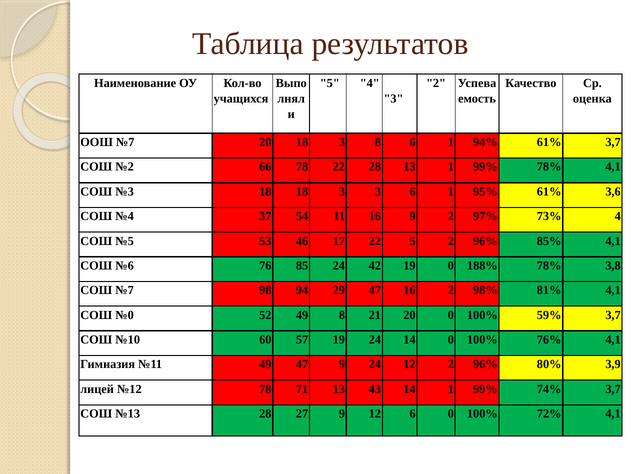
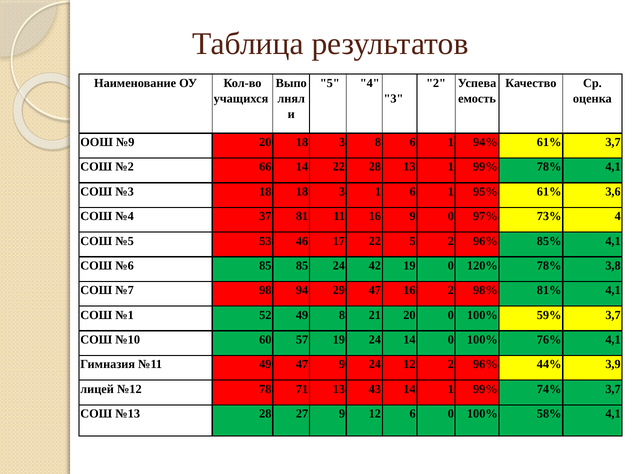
ООШ №7: №7 -> №9 (125, 142)
66 78: 78 -> 14 (302, 167)
3 3: 3 -> 1 (378, 192)
54: 54 -> 81 (302, 216)
9 2: 2 -> 0 (451, 216)
№6 76: 76 -> 85 (265, 266)
188%: 188% -> 120% (482, 266)
№0: №0 -> №1 (125, 315)
80%: 80% -> 44% (549, 364)
72%: 72% -> 58% (549, 414)
